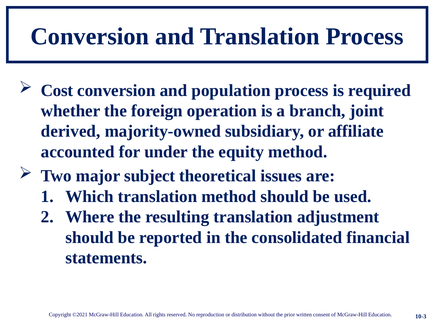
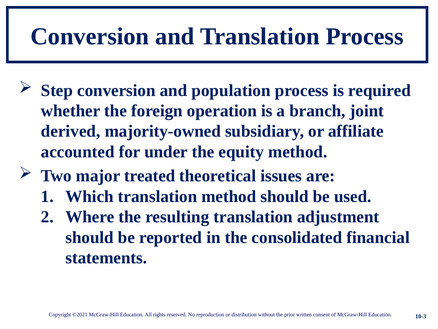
Cost: Cost -> Step (57, 90)
subject: subject -> treated (150, 176)
